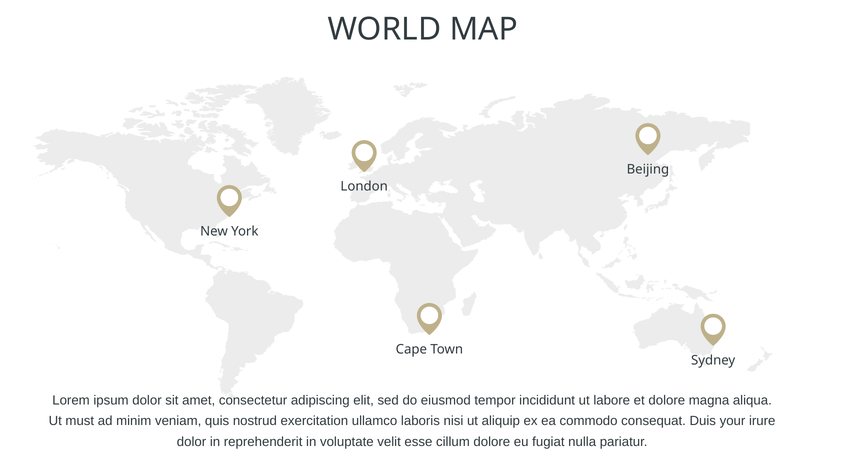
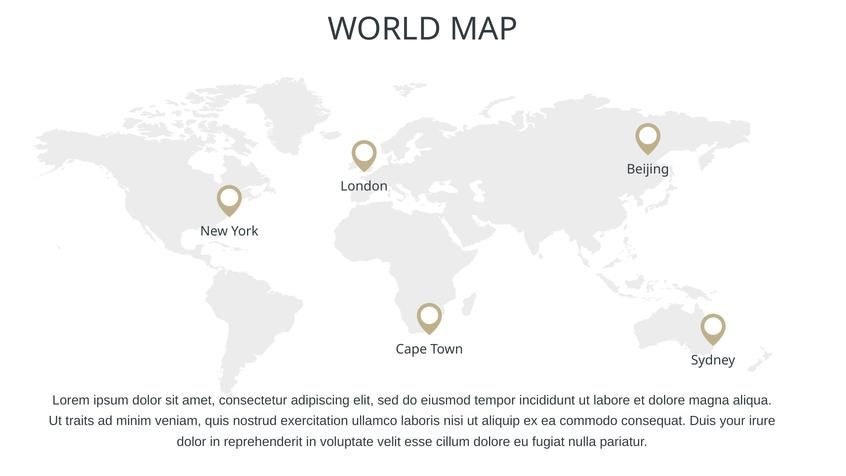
must: must -> traits (80, 421)
